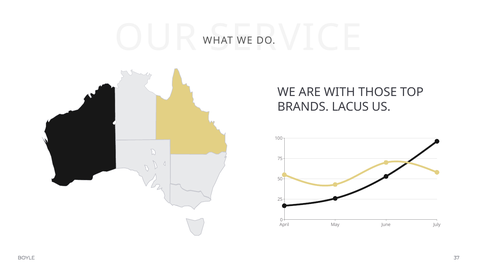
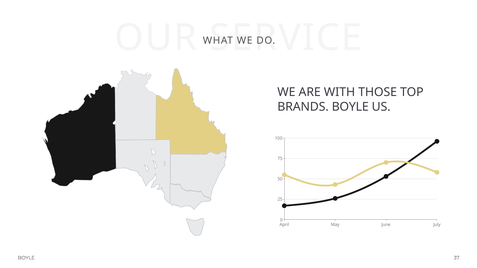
BRANDS LACUS: LACUS -> BOYLE (350, 107)
